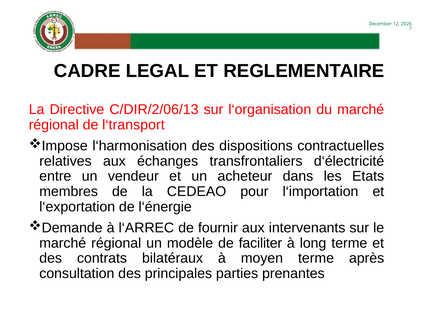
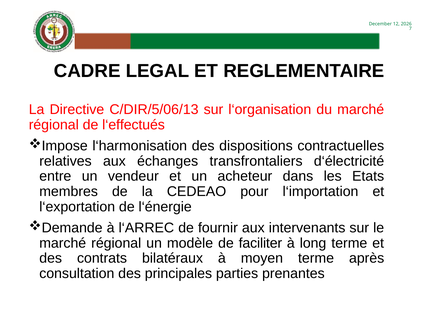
C/DIR/2/06/13: C/DIR/2/06/13 -> C/DIR/5/06/13 (154, 109)
l‘transport: l‘transport -> l‘effectués (134, 125)
